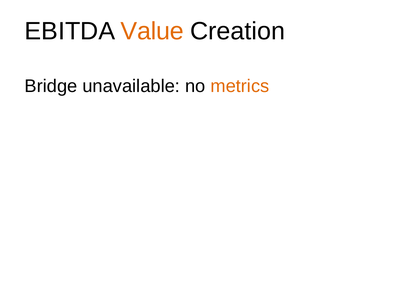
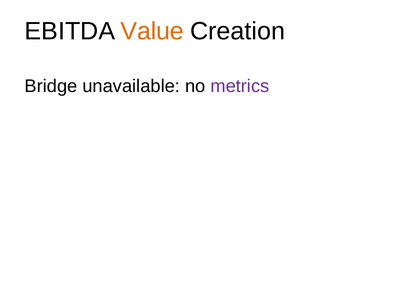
metrics colour: orange -> purple (240, 86)
